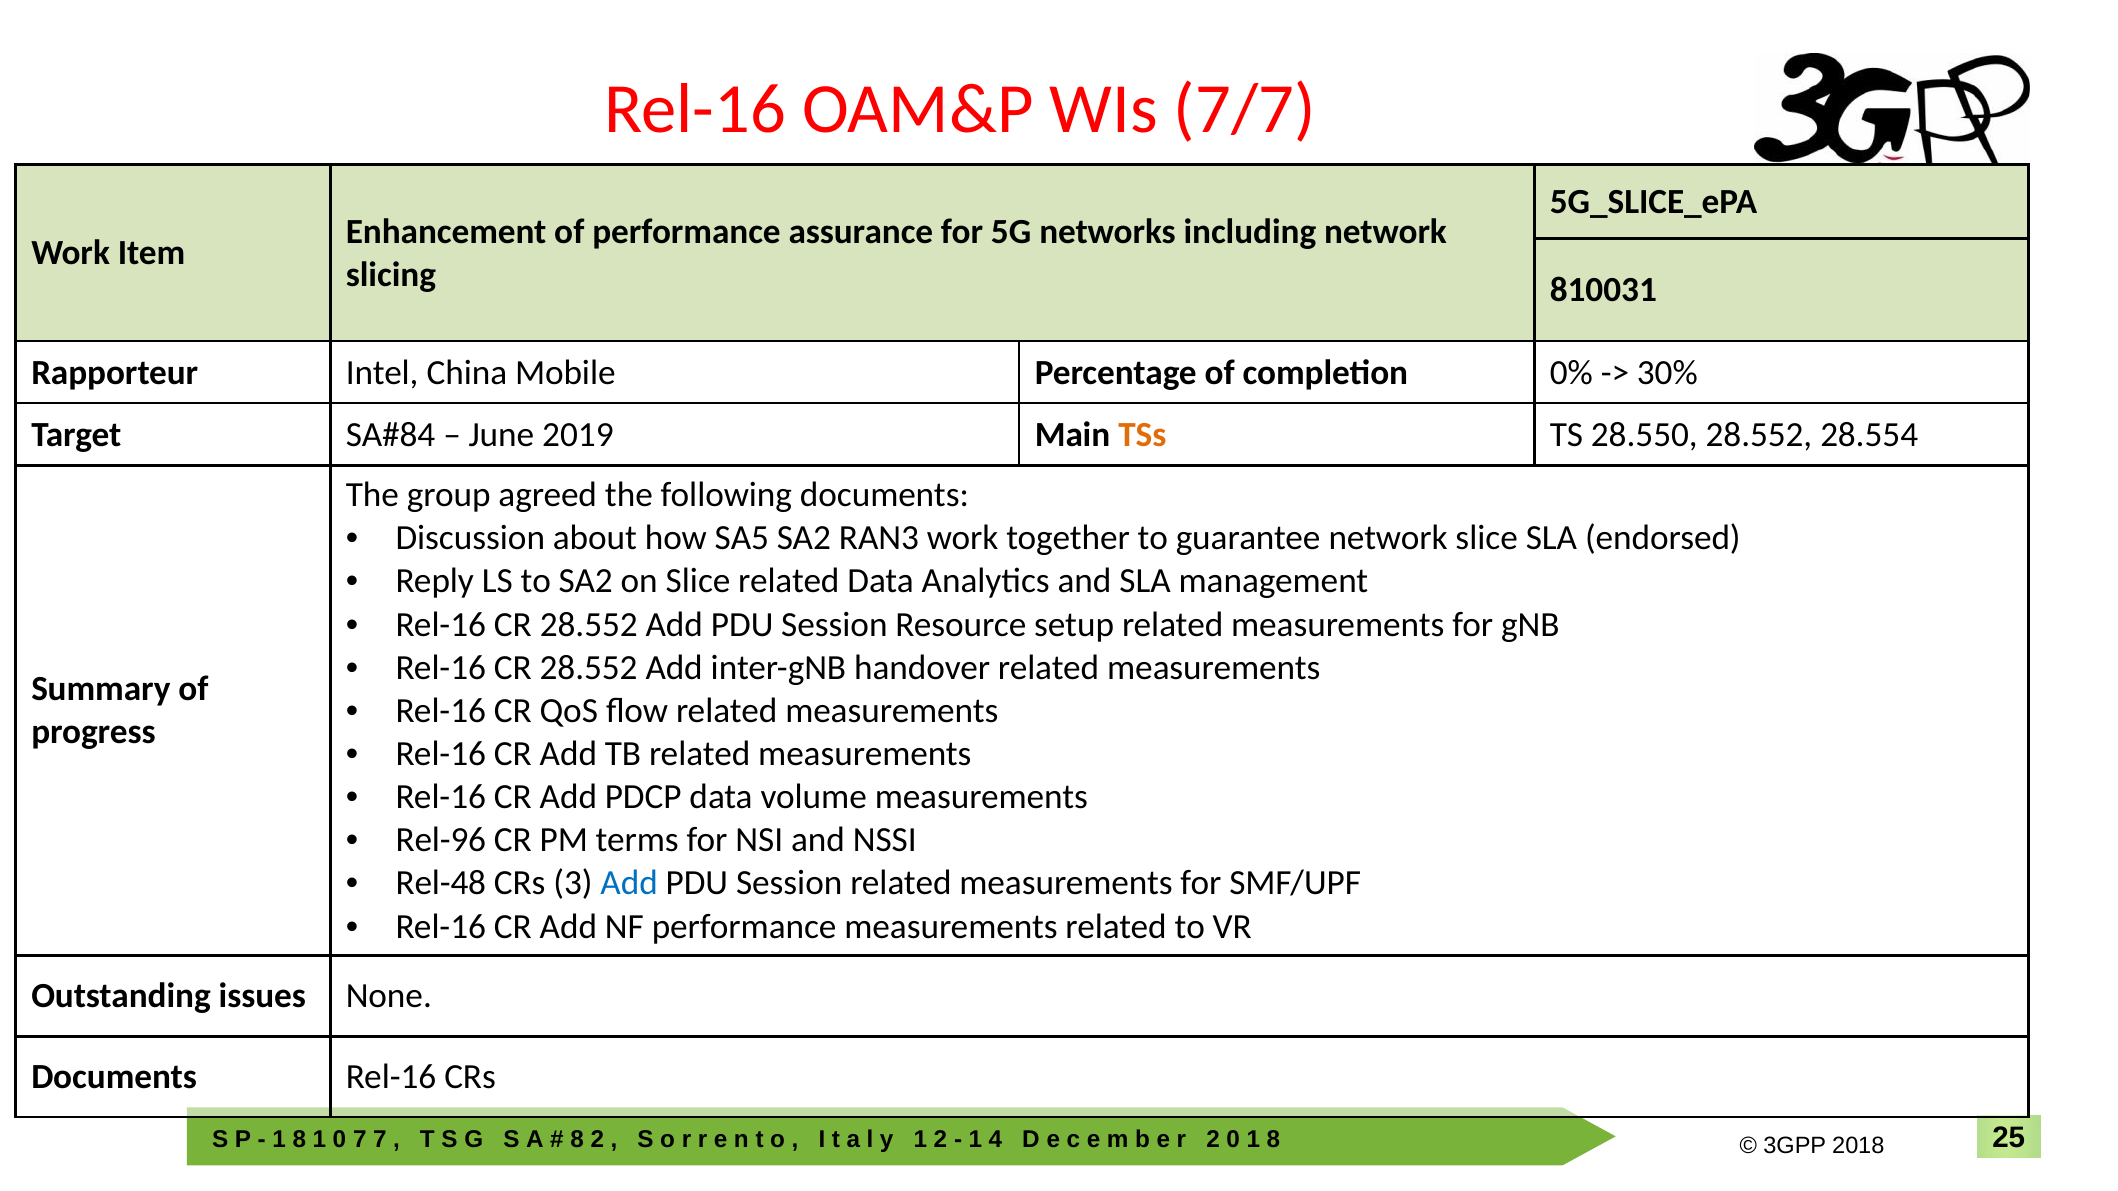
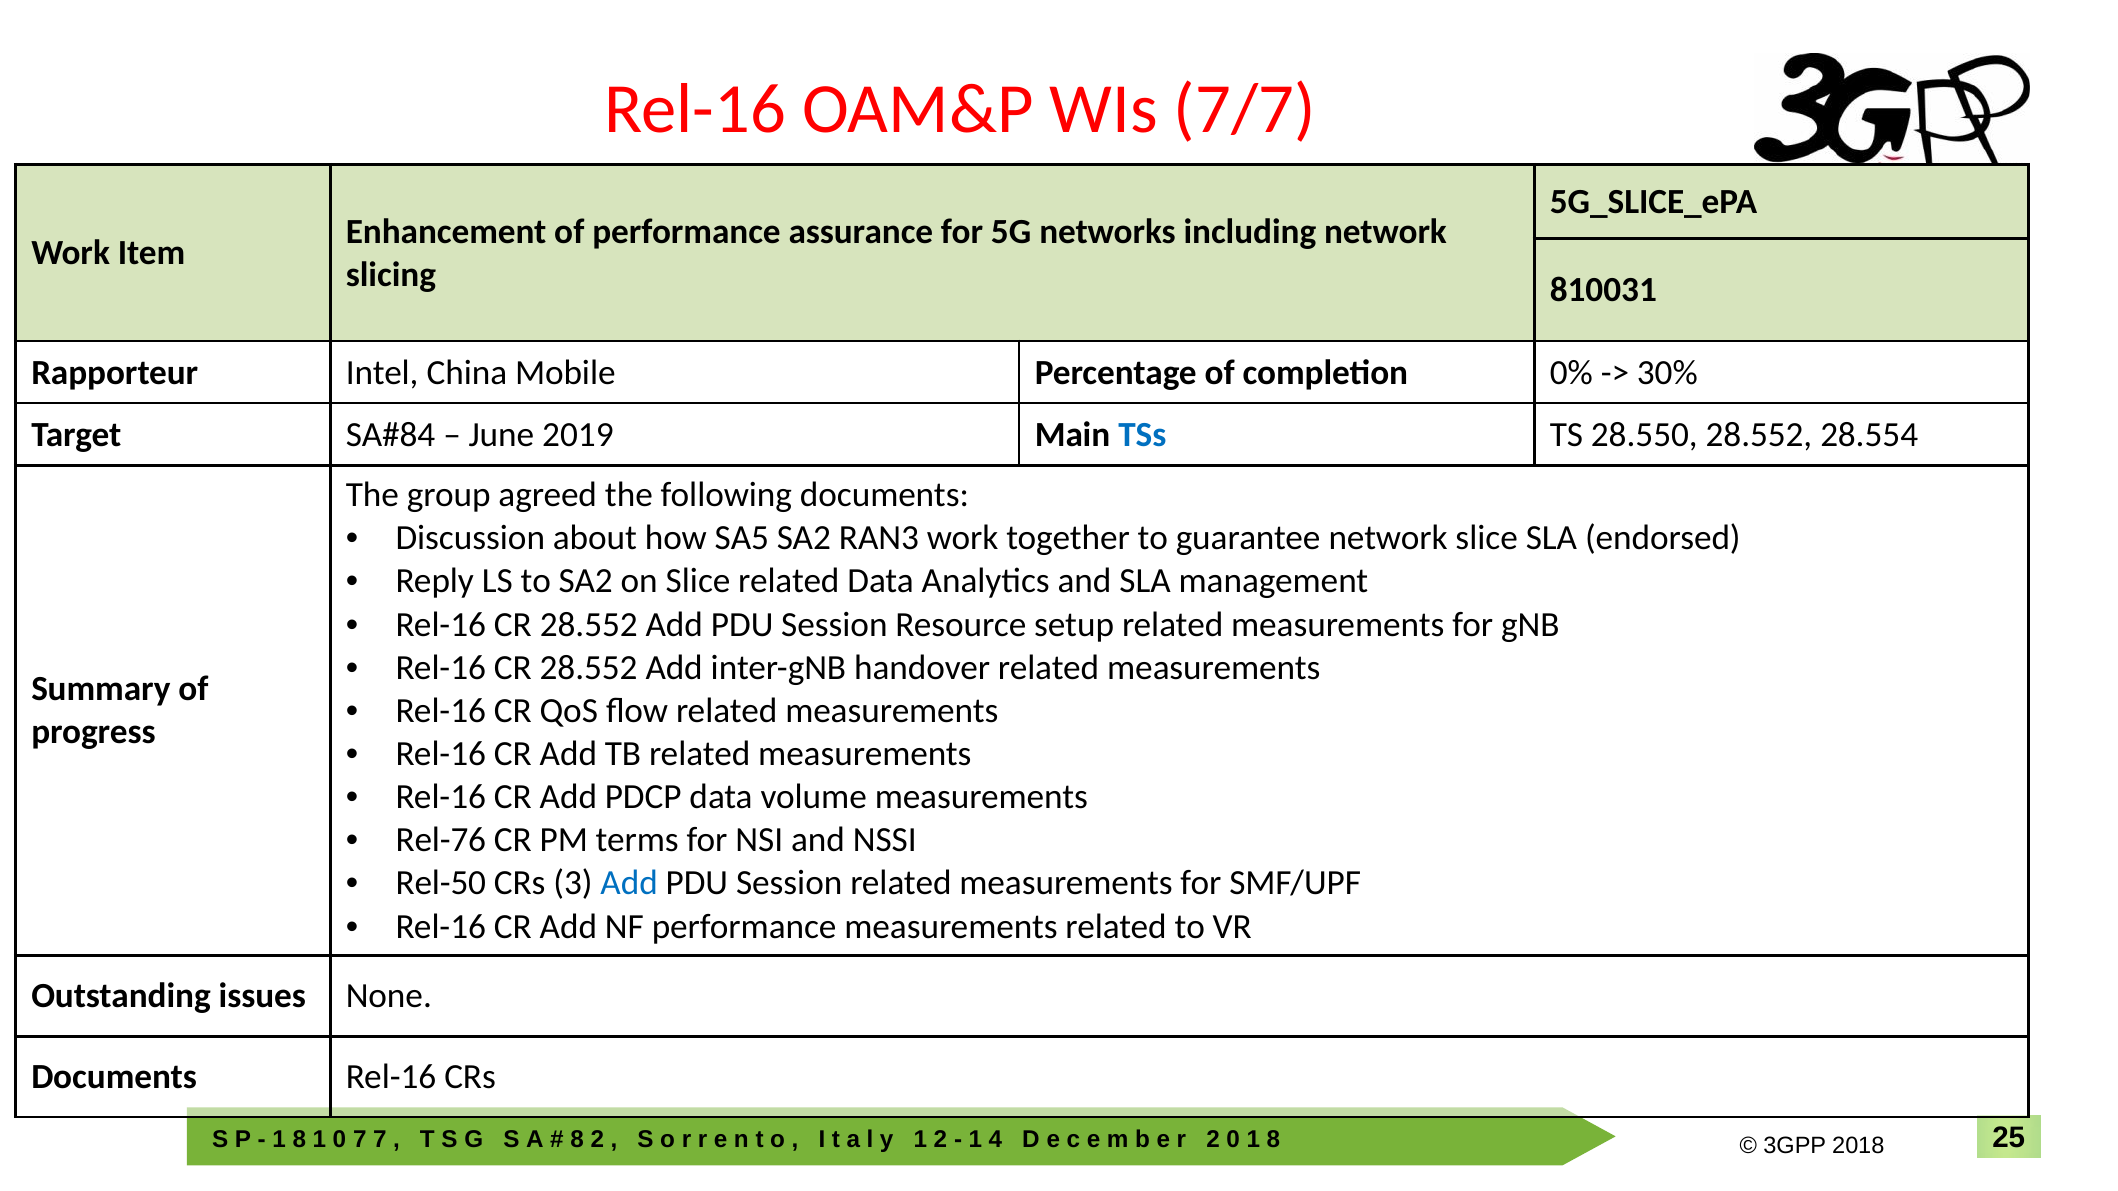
TSs colour: orange -> blue (1142, 435)
Rel-96: Rel-96 -> Rel-76 (441, 840)
Rel-48: Rel-48 -> Rel-50 (441, 884)
